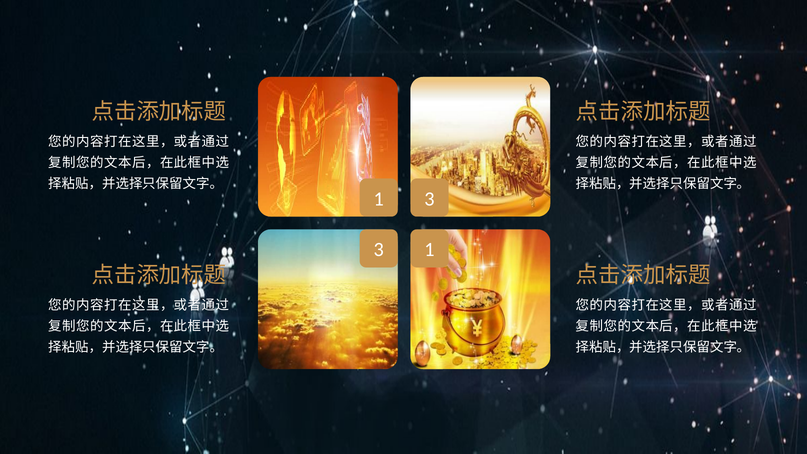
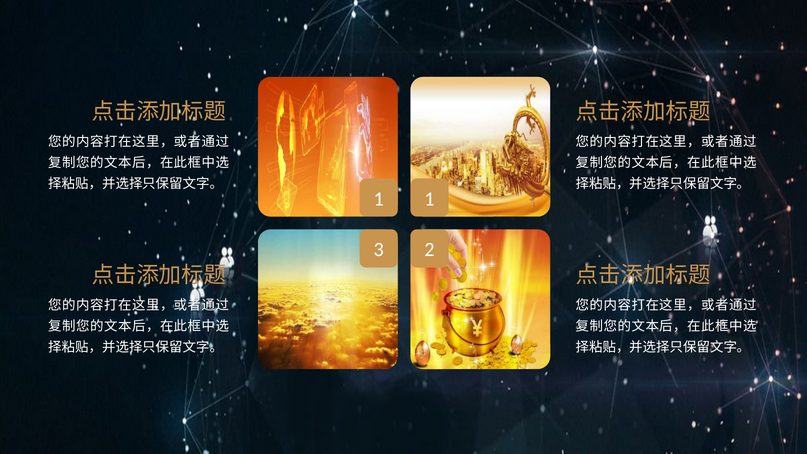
1 3: 3 -> 1 (429, 199)
3 1: 1 -> 2 (429, 250)
